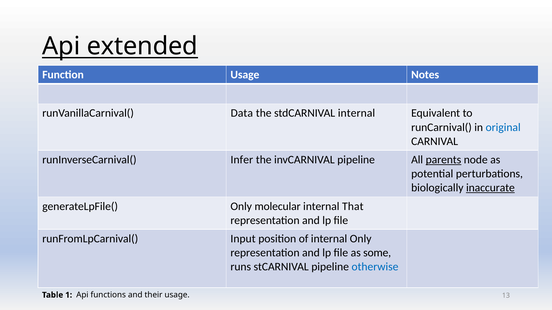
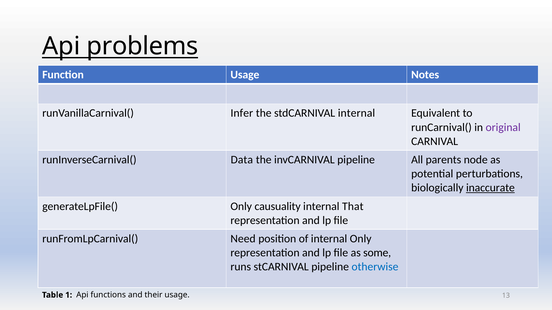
extended: extended -> problems (142, 46)
Data: Data -> Infer (242, 113)
original colour: blue -> purple (503, 127)
Infer: Infer -> Data (242, 160)
parents underline: present -> none (443, 160)
molecular: molecular -> causuality (278, 207)
Input: Input -> Need (243, 239)
